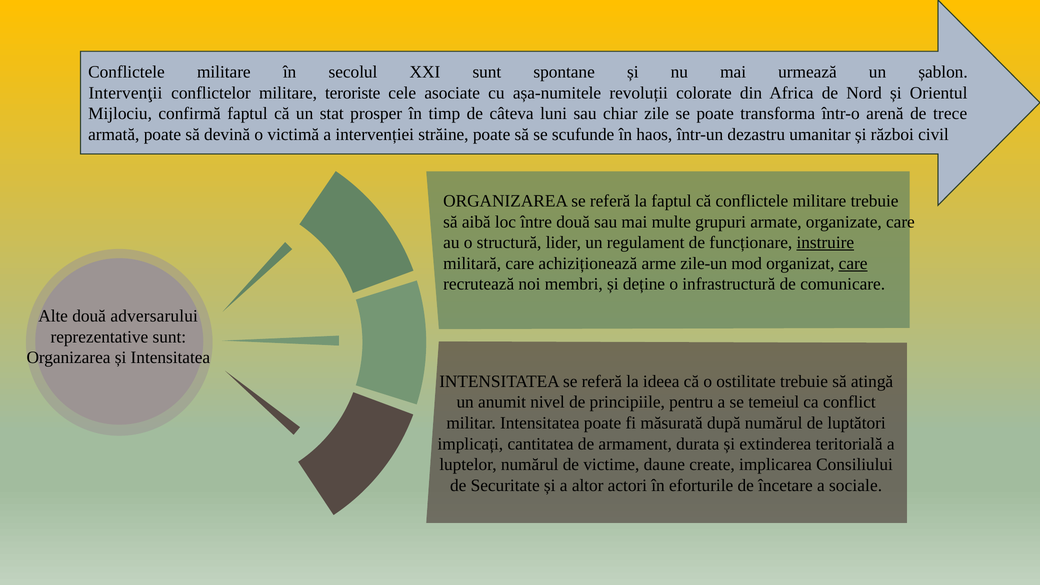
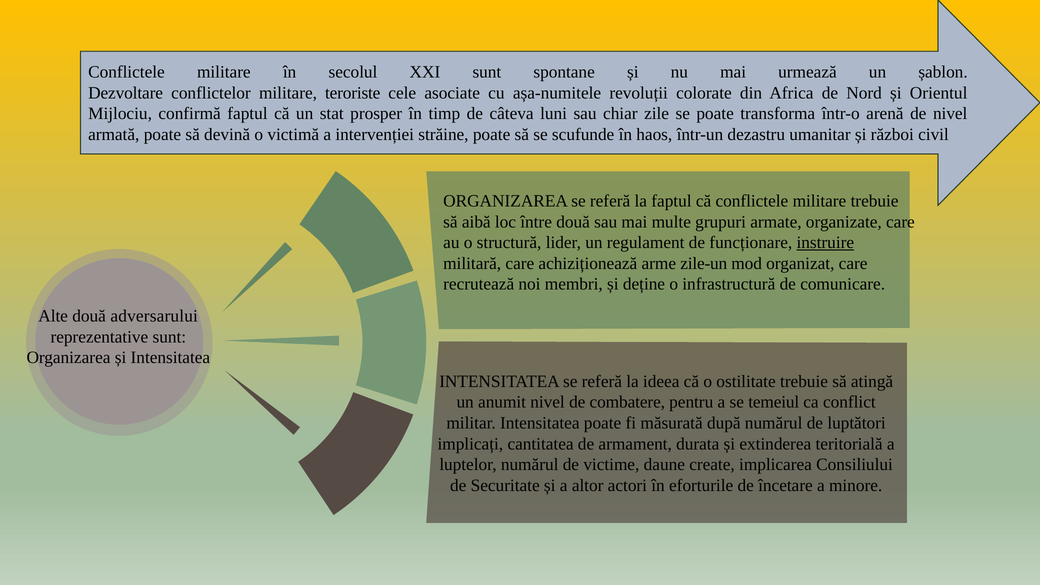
Intervenţii: Intervenţii -> Dezvoltare (126, 93)
de trece: trece -> nivel (950, 114)
care underline: present -> none (853, 263)
principiile: principiile -> combatere (627, 402)
sociale: sociale -> minore (856, 485)
